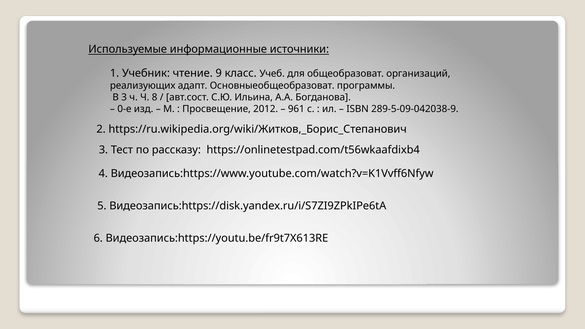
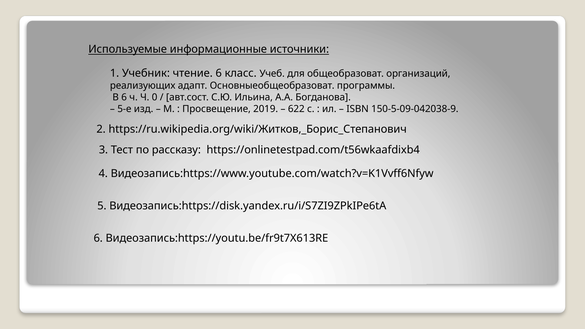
чтение 9: 9 -> 6 (219, 73)
В 3: 3 -> 6 (124, 97)
8: 8 -> 0 (155, 97)
0-е: 0-е -> 5-е (124, 109)
2012: 2012 -> 2019 (266, 109)
961: 961 -> 622 (296, 109)
289-5-09-042038-9: 289-5-09-042038-9 -> 150-5-09-042038-9 (415, 109)
